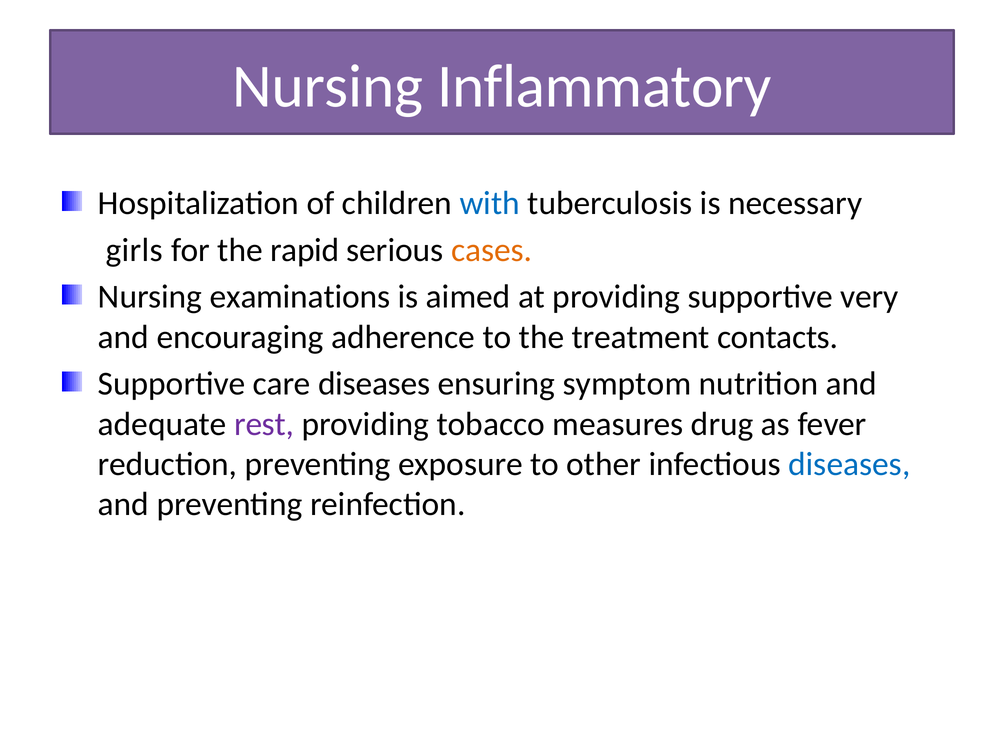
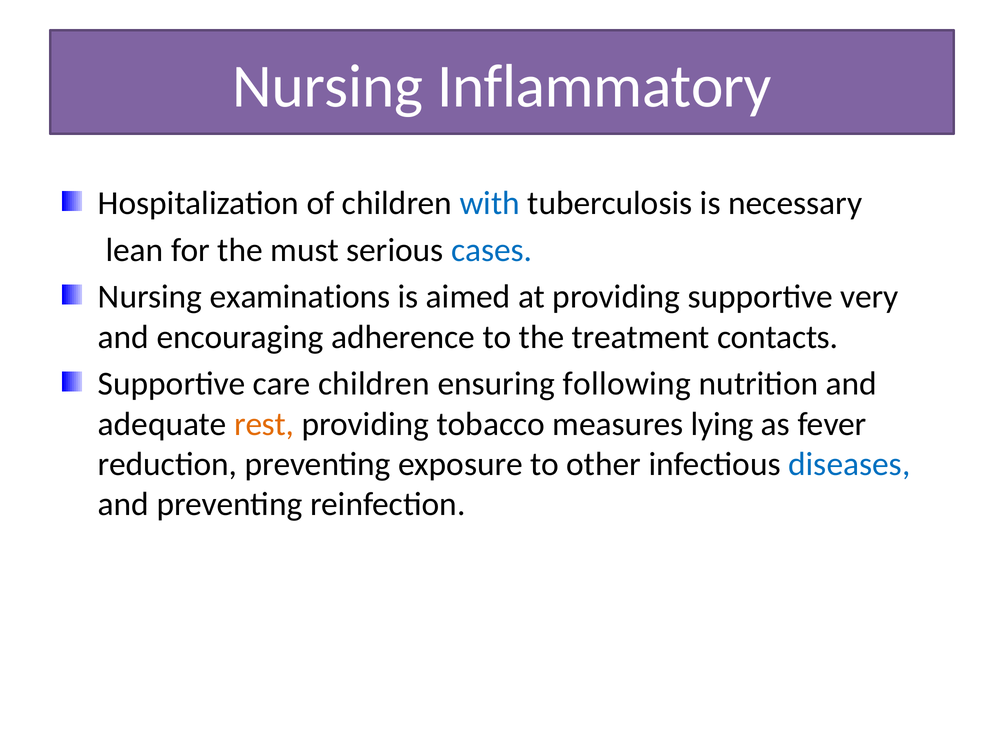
girls: girls -> lean (135, 250)
rapid: rapid -> must (305, 250)
cases colour: orange -> blue (492, 250)
care diseases: diseases -> children (374, 384)
symptom: symptom -> following (627, 384)
rest colour: purple -> orange (264, 424)
drug: drug -> lying (722, 424)
